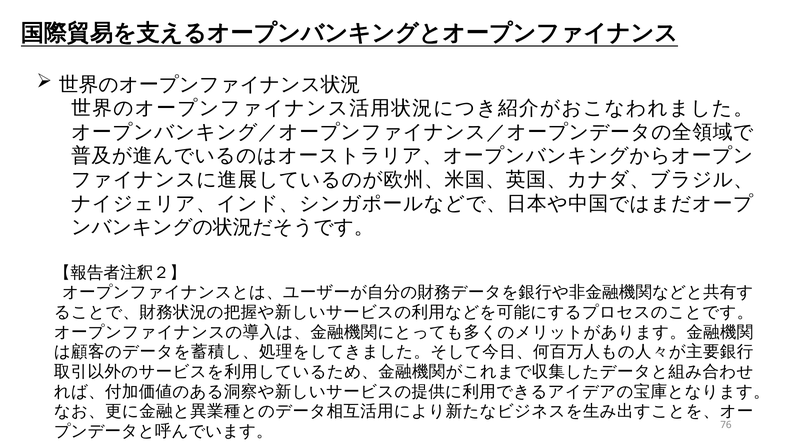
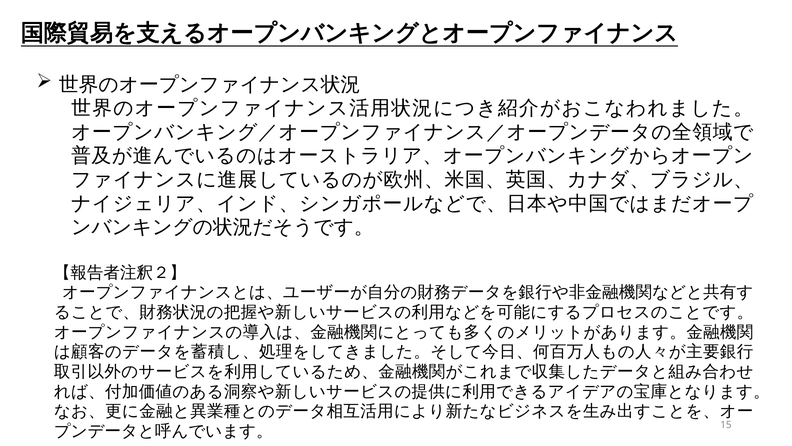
76: 76 -> 15 (726, 425)
